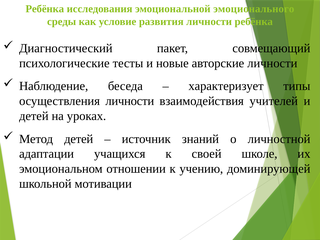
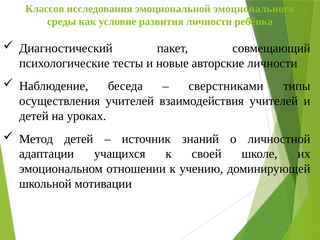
Ребёнка: Ребёнка -> Классов (45, 9)
характеризует: характеризует -> сверстниками (226, 86)
осуществления личности: личности -> учителей (130, 101)
